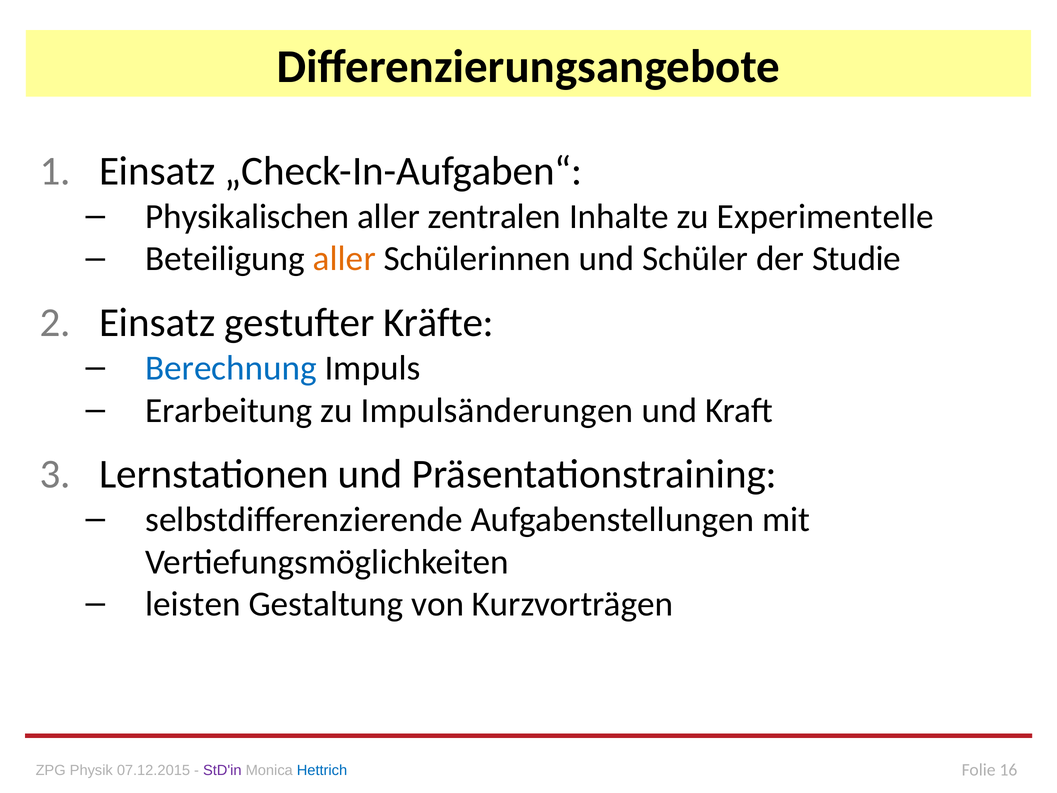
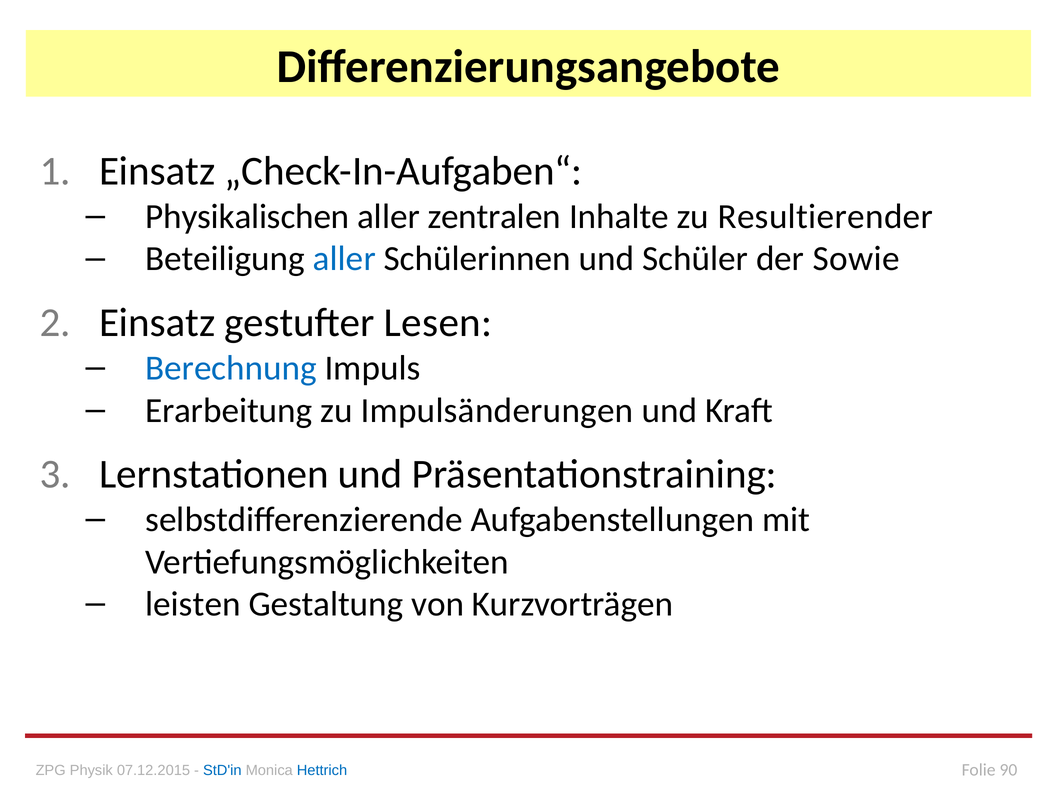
Experimentelle: Experimentelle -> Resultierender (825, 216)
aller colour: orange -> blue (344, 259)
Studie: Studie -> Sowie (856, 259)
Kräfte: Kräfte -> Lesen (438, 323)
16: 16 -> 90 (1008, 770)
StD'in colour: purple -> blue (222, 770)
